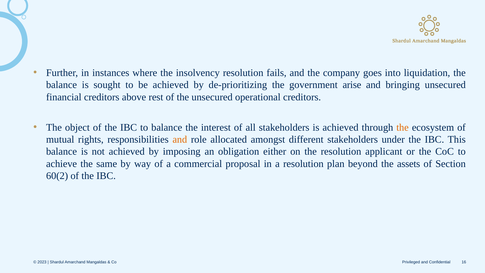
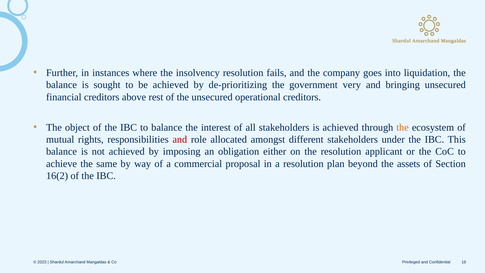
arise: arise -> very (352, 85)
and colour: orange -> red (180, 139)
60(2: 60(2 -> 16(2 (57, 176)
